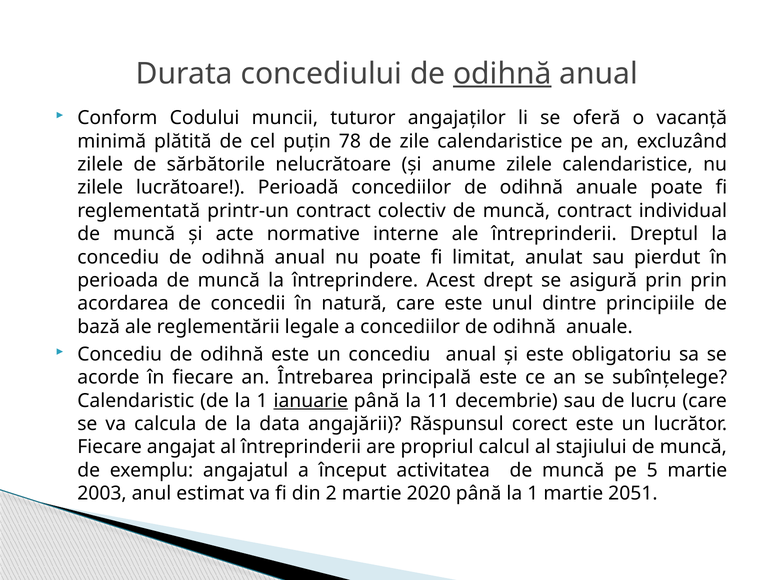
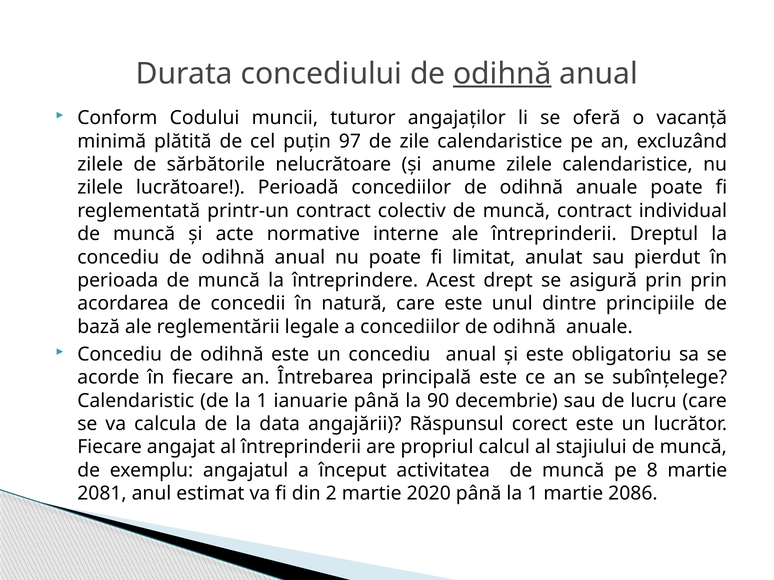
78: 78 -> 97 (350, 141)
ianuarie underline: present -> none (311, 401)
11: 11 -> 90 (438, 401)
5: 5 -> 8 (652, 471)
2003: 2003 -> 2081 (102, 494)
2051: 2051 -> 2086 (633, 494)
